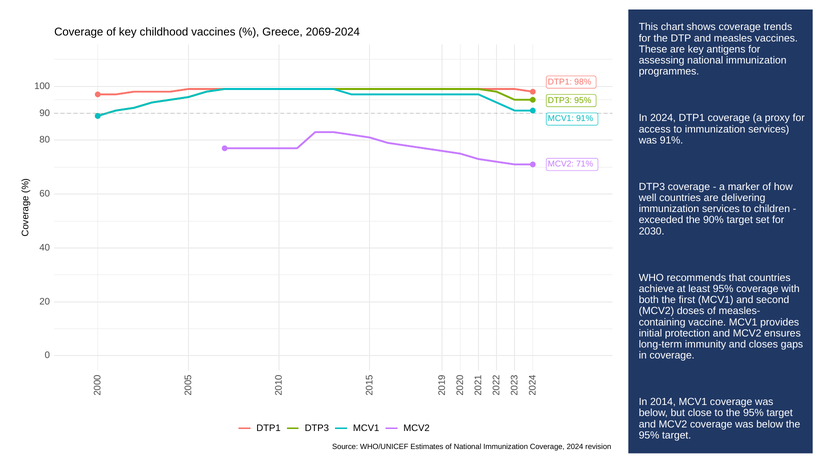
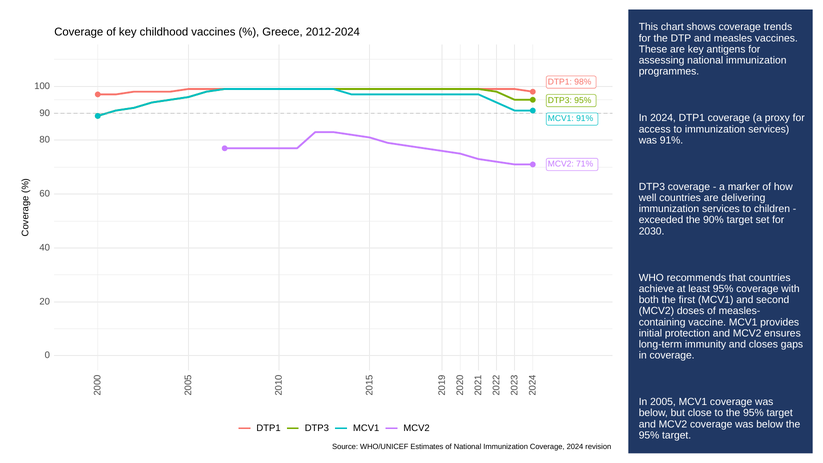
2069-2024: 2069-2024 -> 2012-2024 (333, 32)
2014: 2014 -> 2005 (663, 402)
